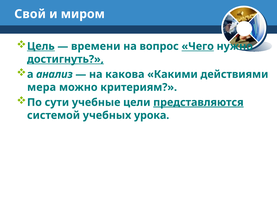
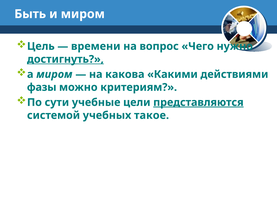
Свой: Свой -> Быть (30, 14)
Цель underline: present -> none (41, 46)
Чего underline: present -> none (198, 46)
а анализ: анализ -> миром (54, 74)
мера: мера -> фазы (42, 87)
урока: урока -> такое (152, 115)
